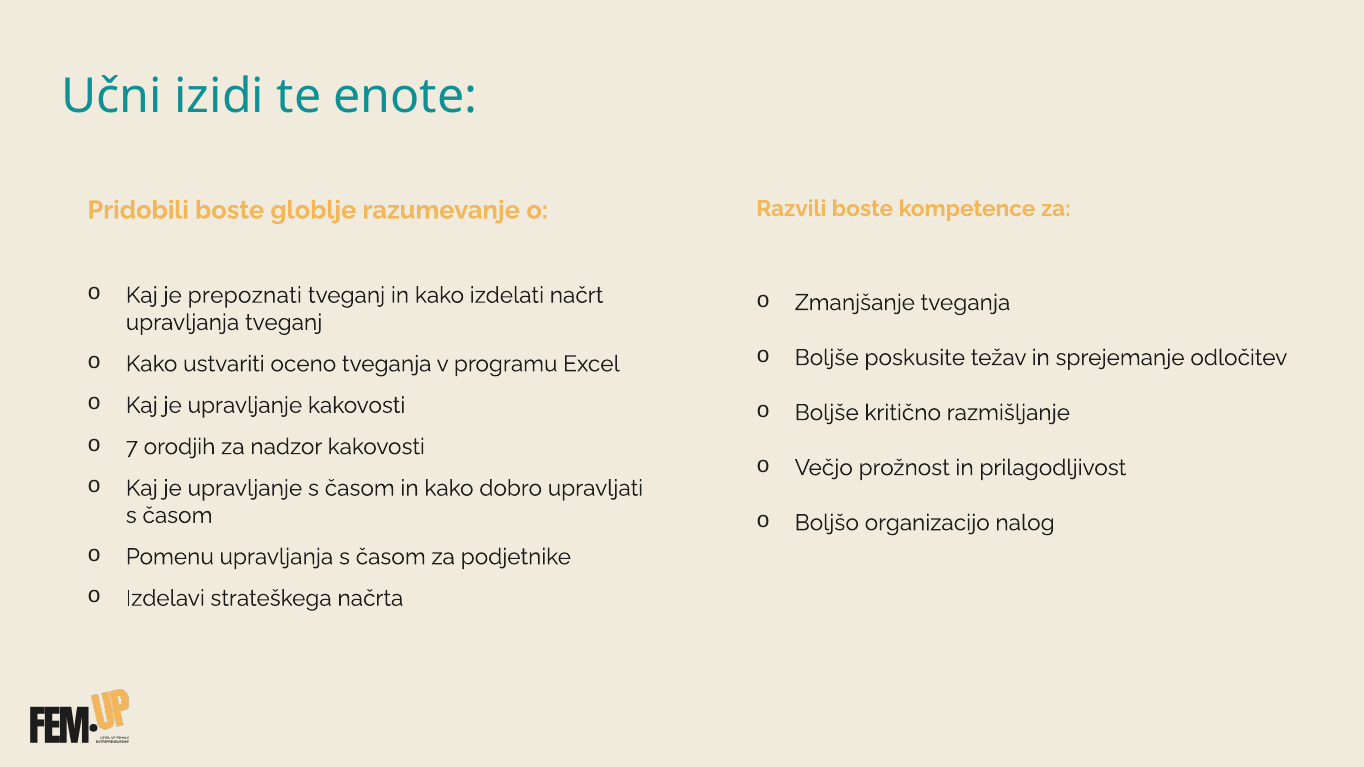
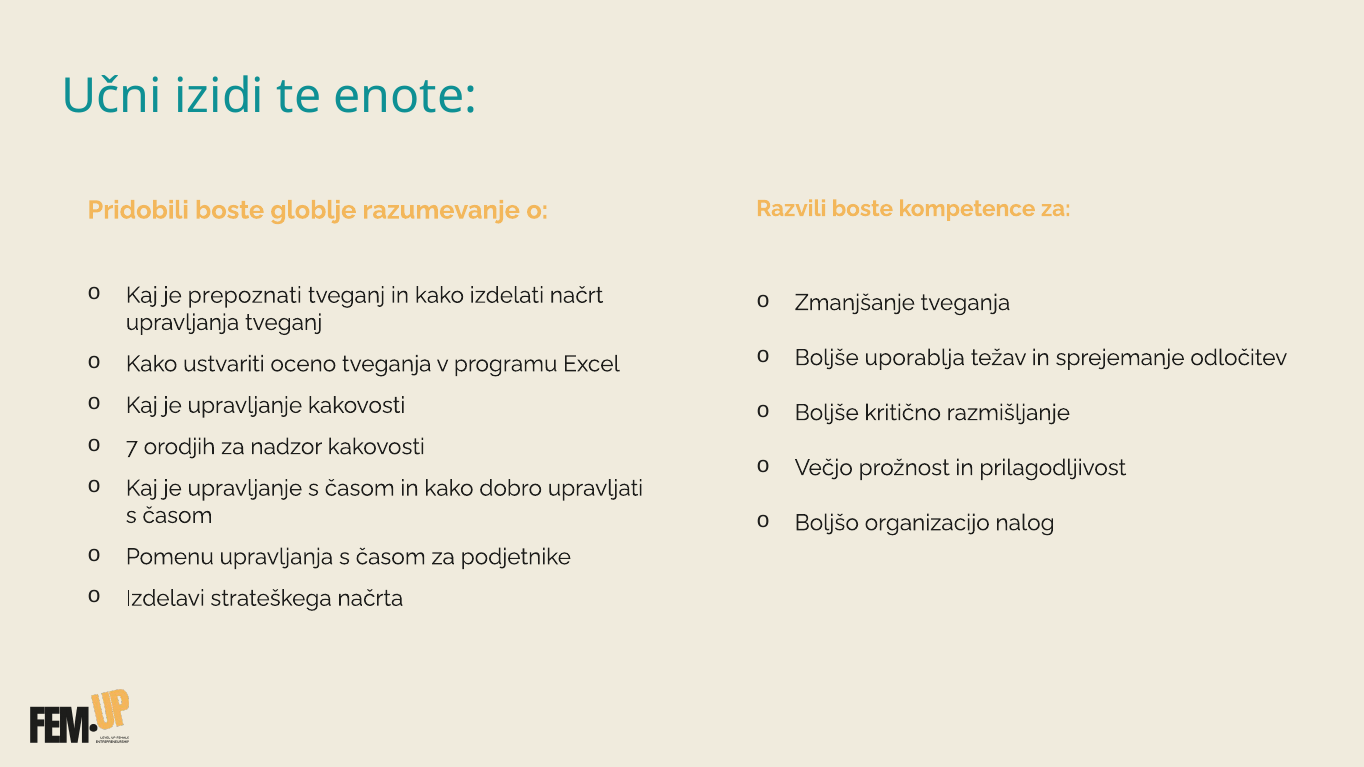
poskusite: poskusite -> uporablja (915, 358)
